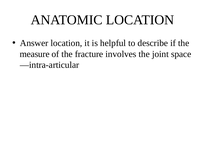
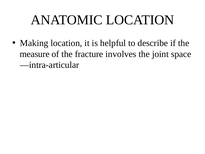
Answer: Answer -> Making (34, 43)
